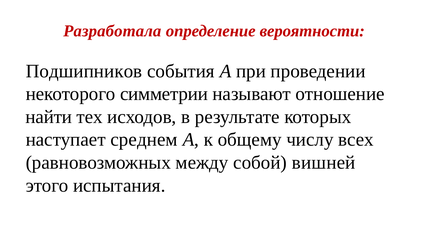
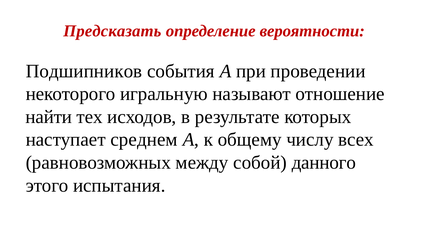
Разработала: Разработала -> Предсказать (112, 31)
симметрии: симметрии -> игральную (164, 94)
вишней: вишней -> данного (324, 162)
